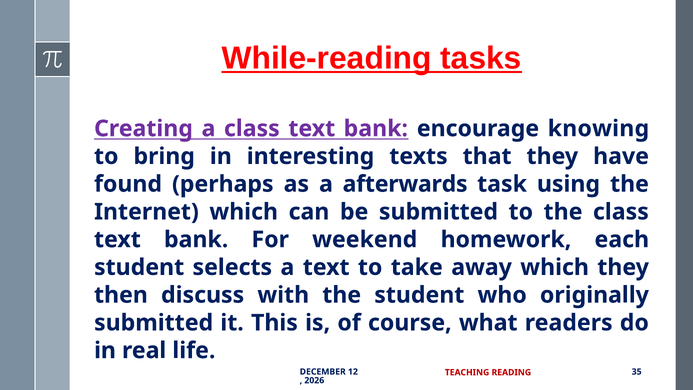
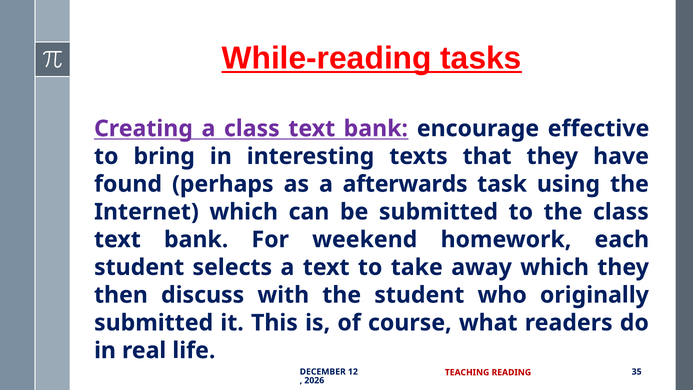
knowing: knowing -> effective (599, 129)
